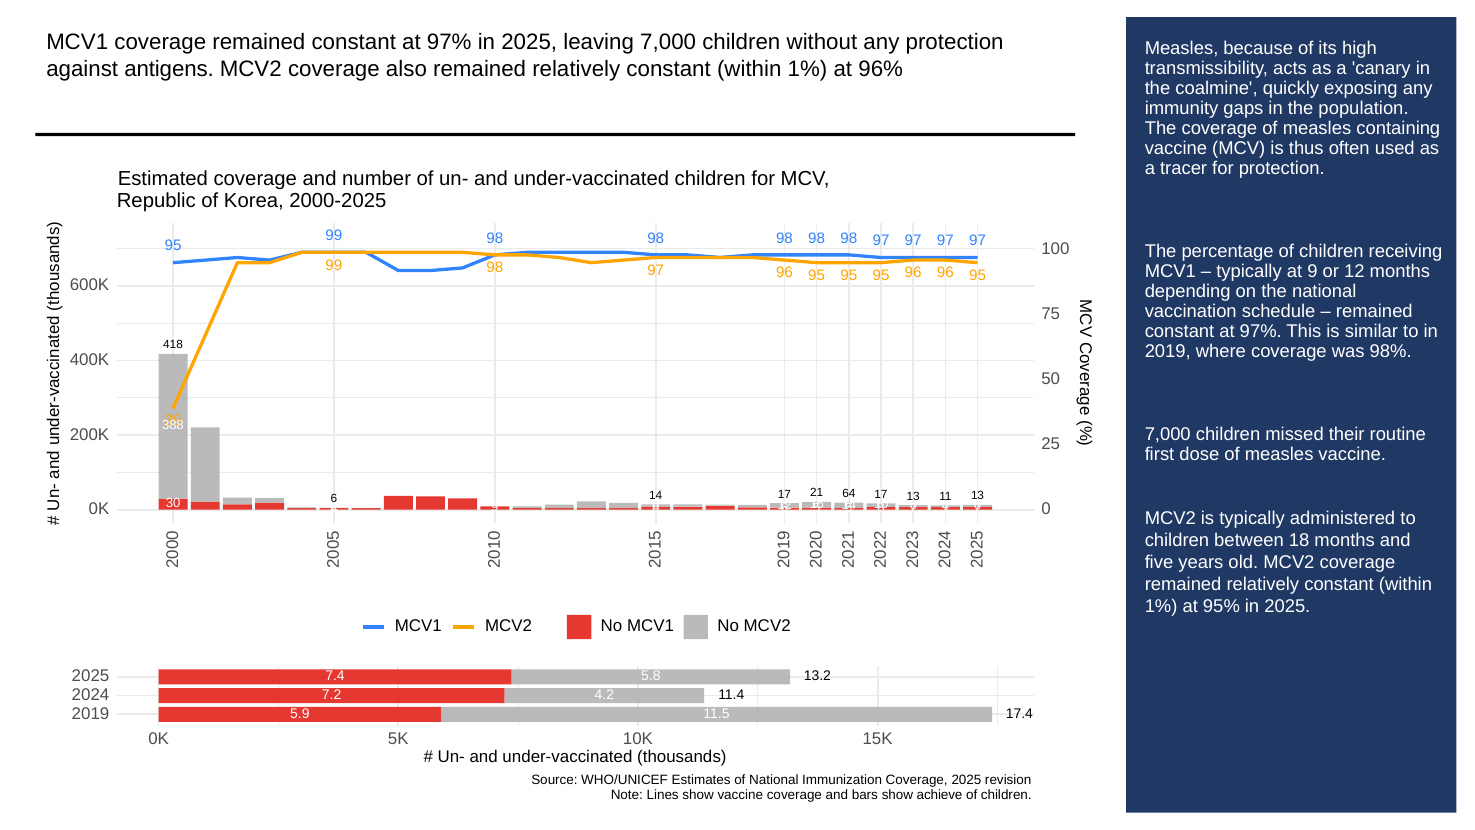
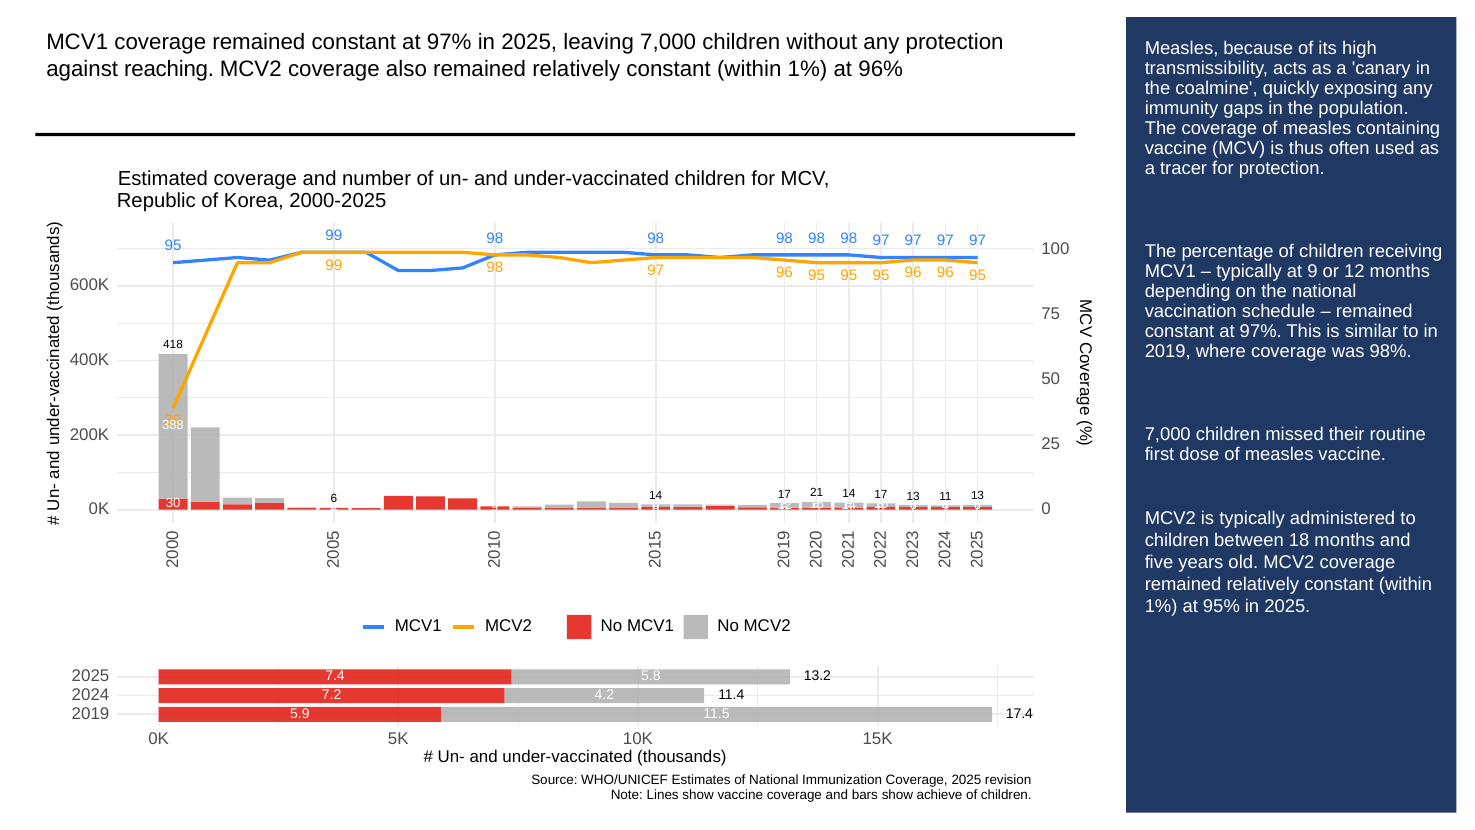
antigens: antigens -> reaching (169, 69)
21 64: 64 -> 14 (849, 493)
